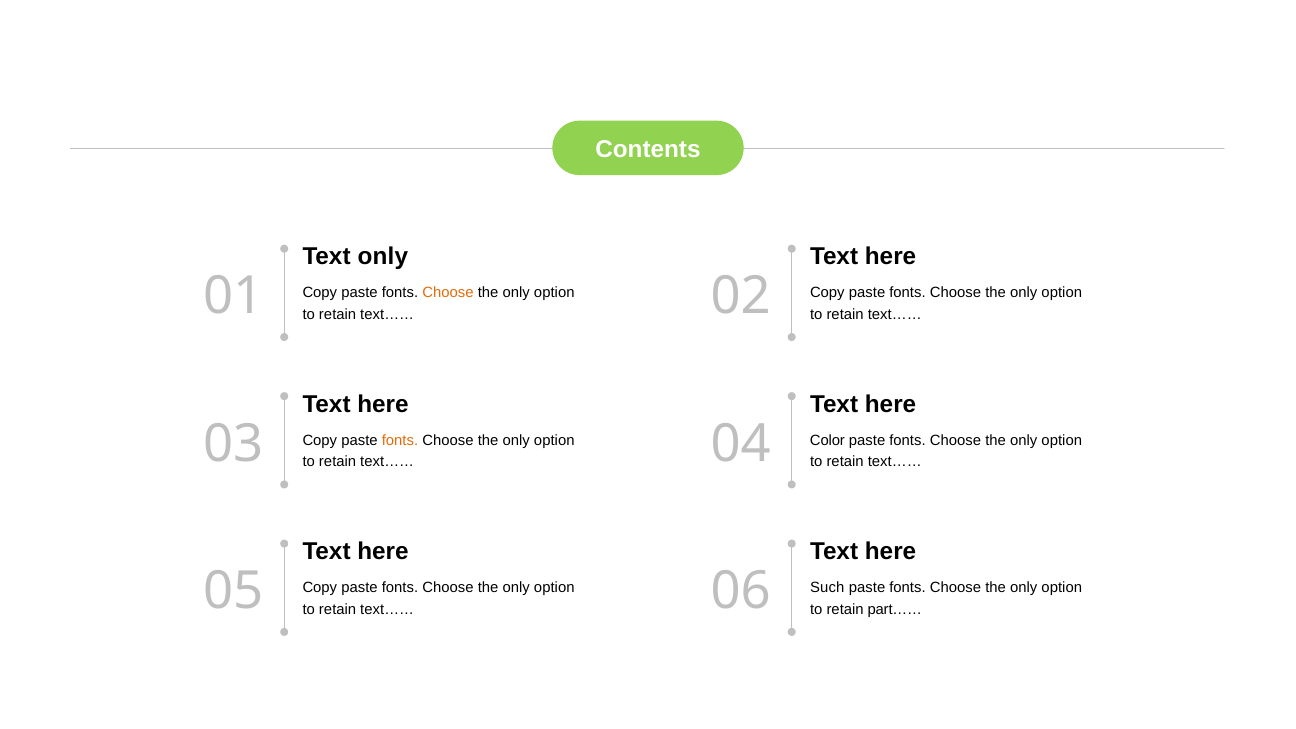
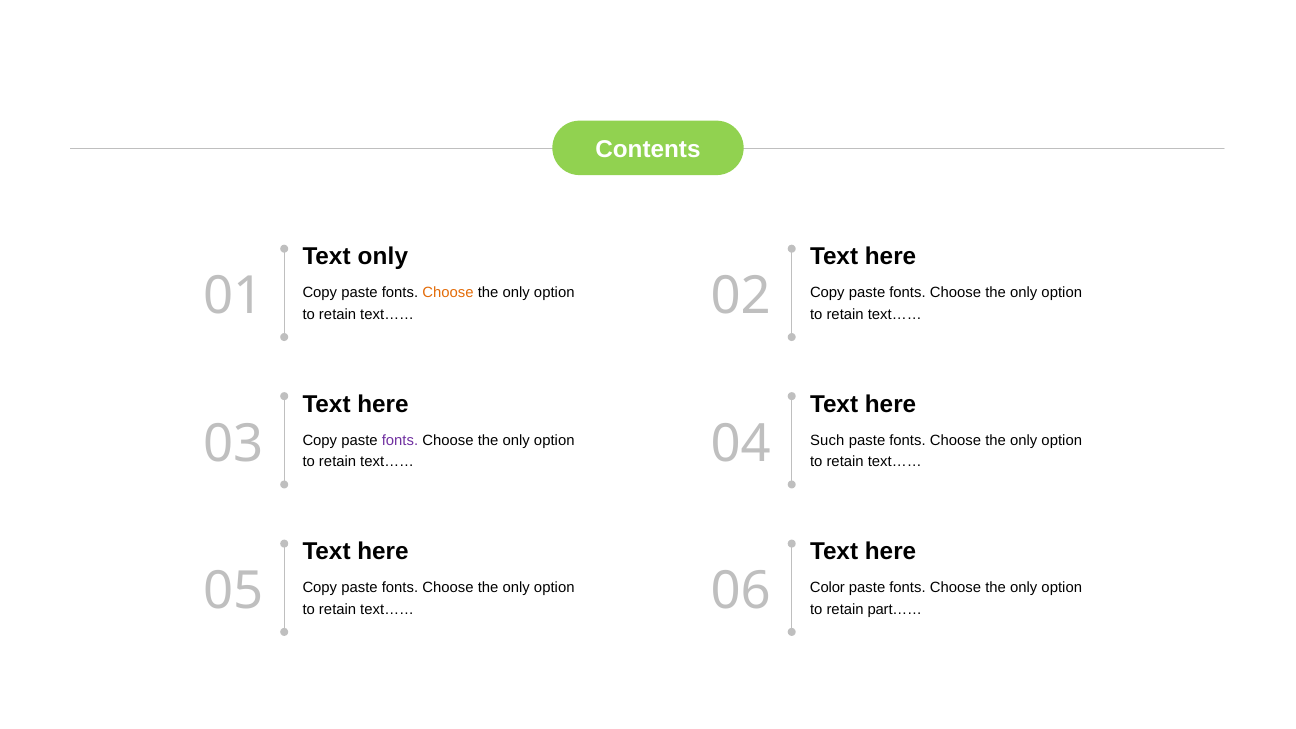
fonts colour: orange -> purple (400, 440)
Color: Color -> Such (827, 440)
Such: Such -> Color (827, 588)
